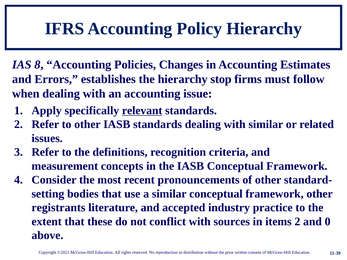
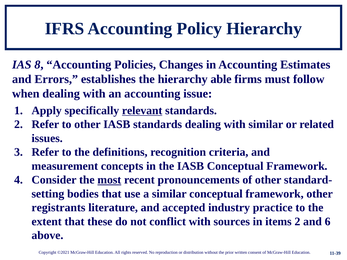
stop: stop -> able (221, 79)
most underline: none -> present (109, 180)
0: 0 -> 6 (328, 222)
